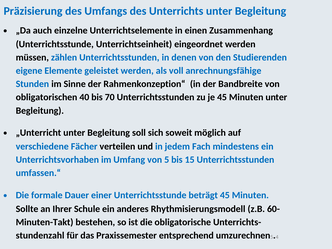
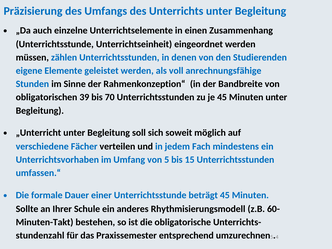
40: 40 -> 39 (84, 97)
